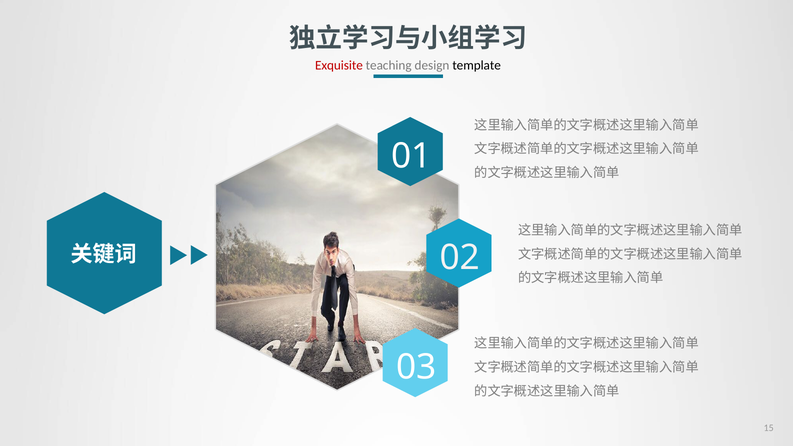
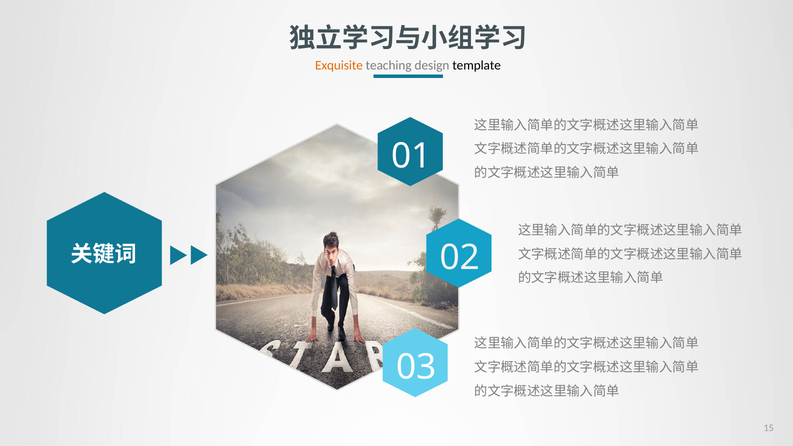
Exquisite colour: red -> orange (339, 65)
